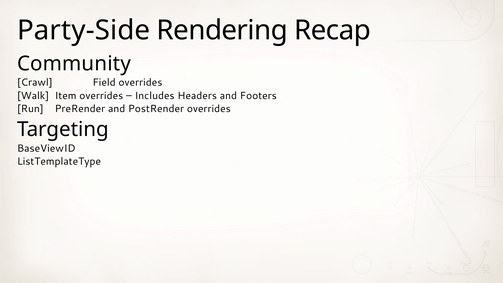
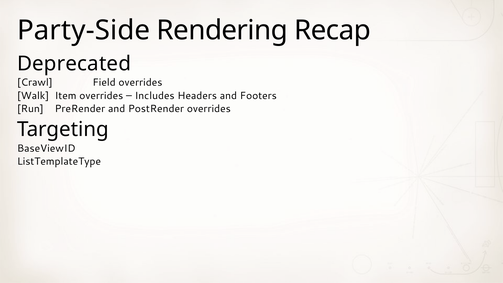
Community: Community -> Deprecated (74, 64)
